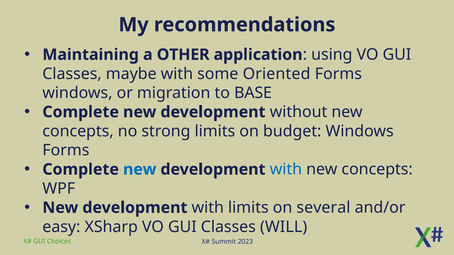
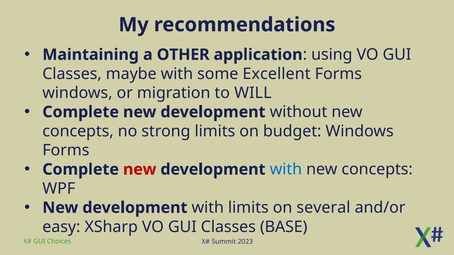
Oriented: Oriented -> Excellent (277, 74)
BASE: BASE -> WILL (253, 93)
new colour: blue -> red (140, 170)
WILL: WILL -> BASE (284, 227)
